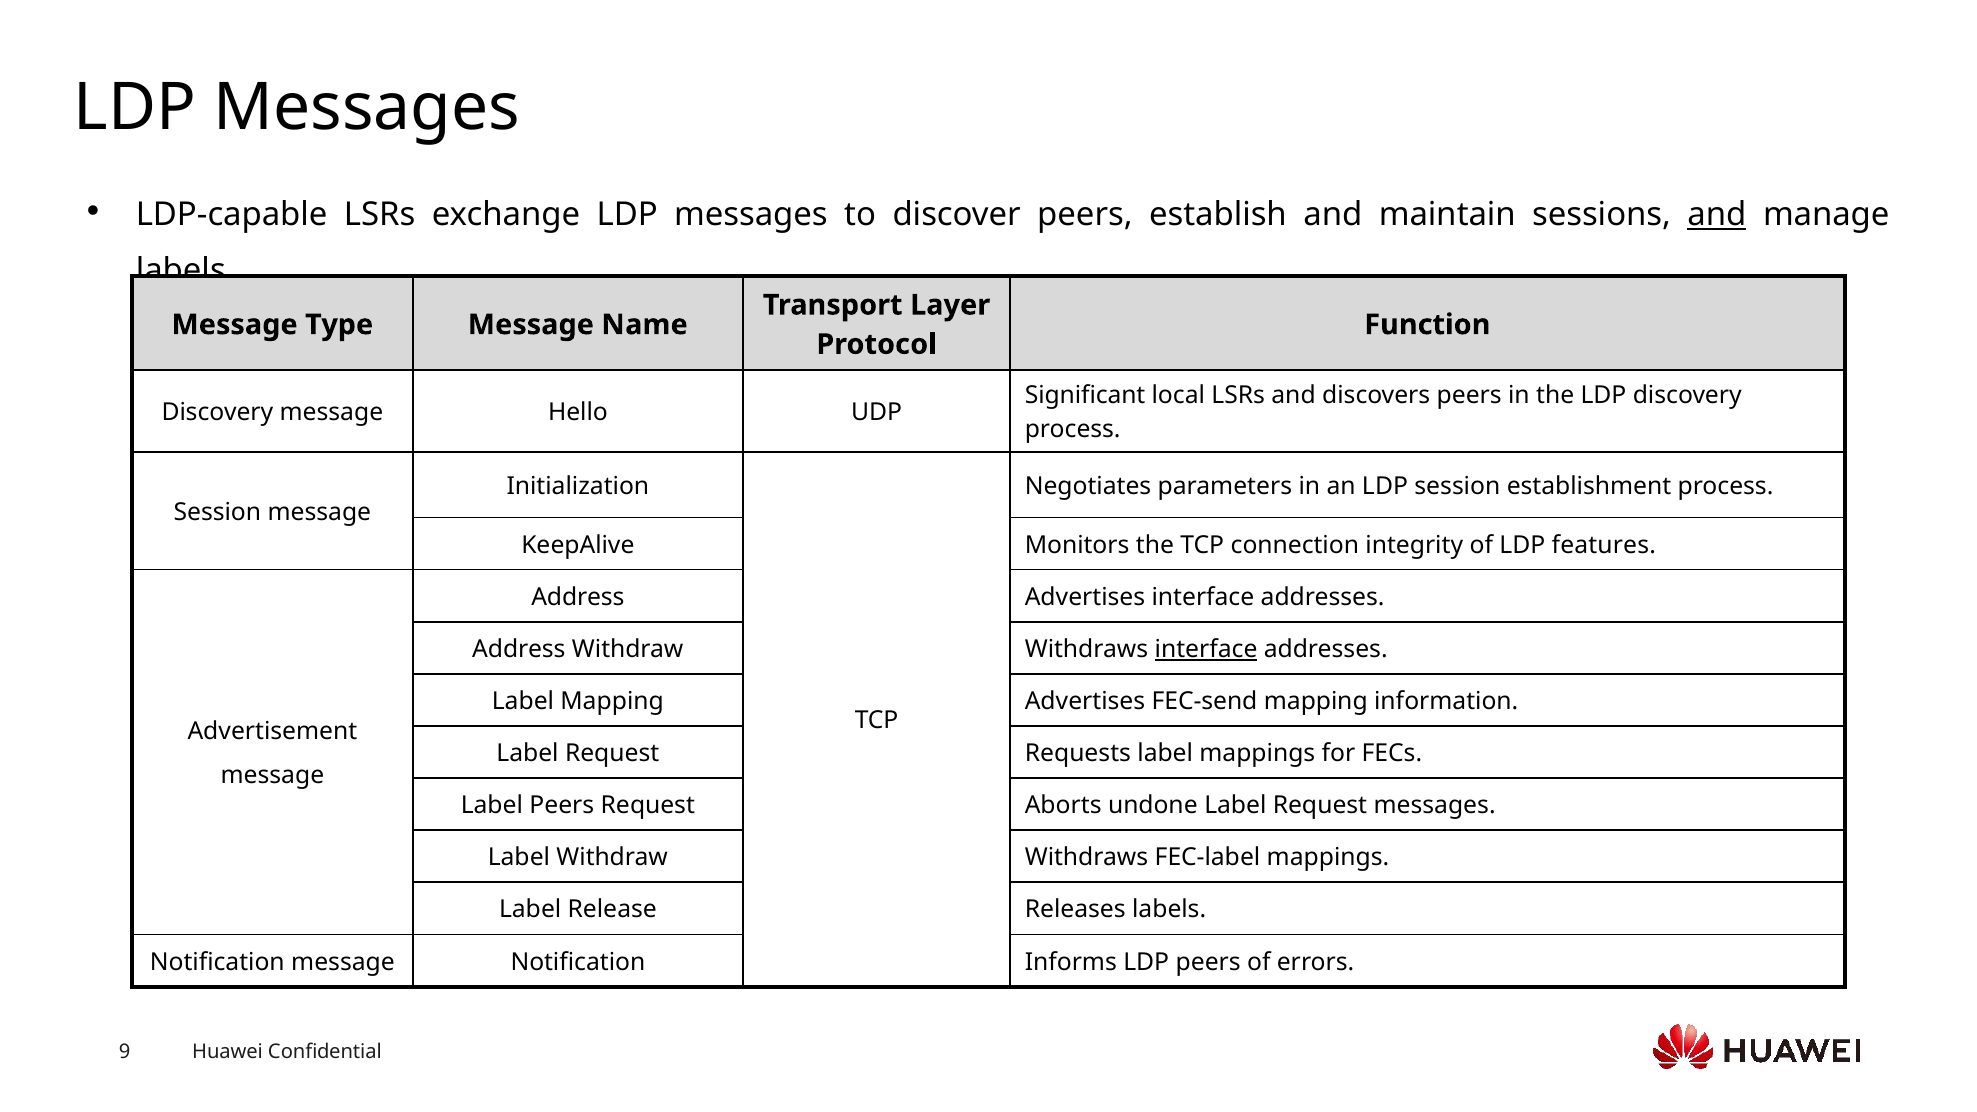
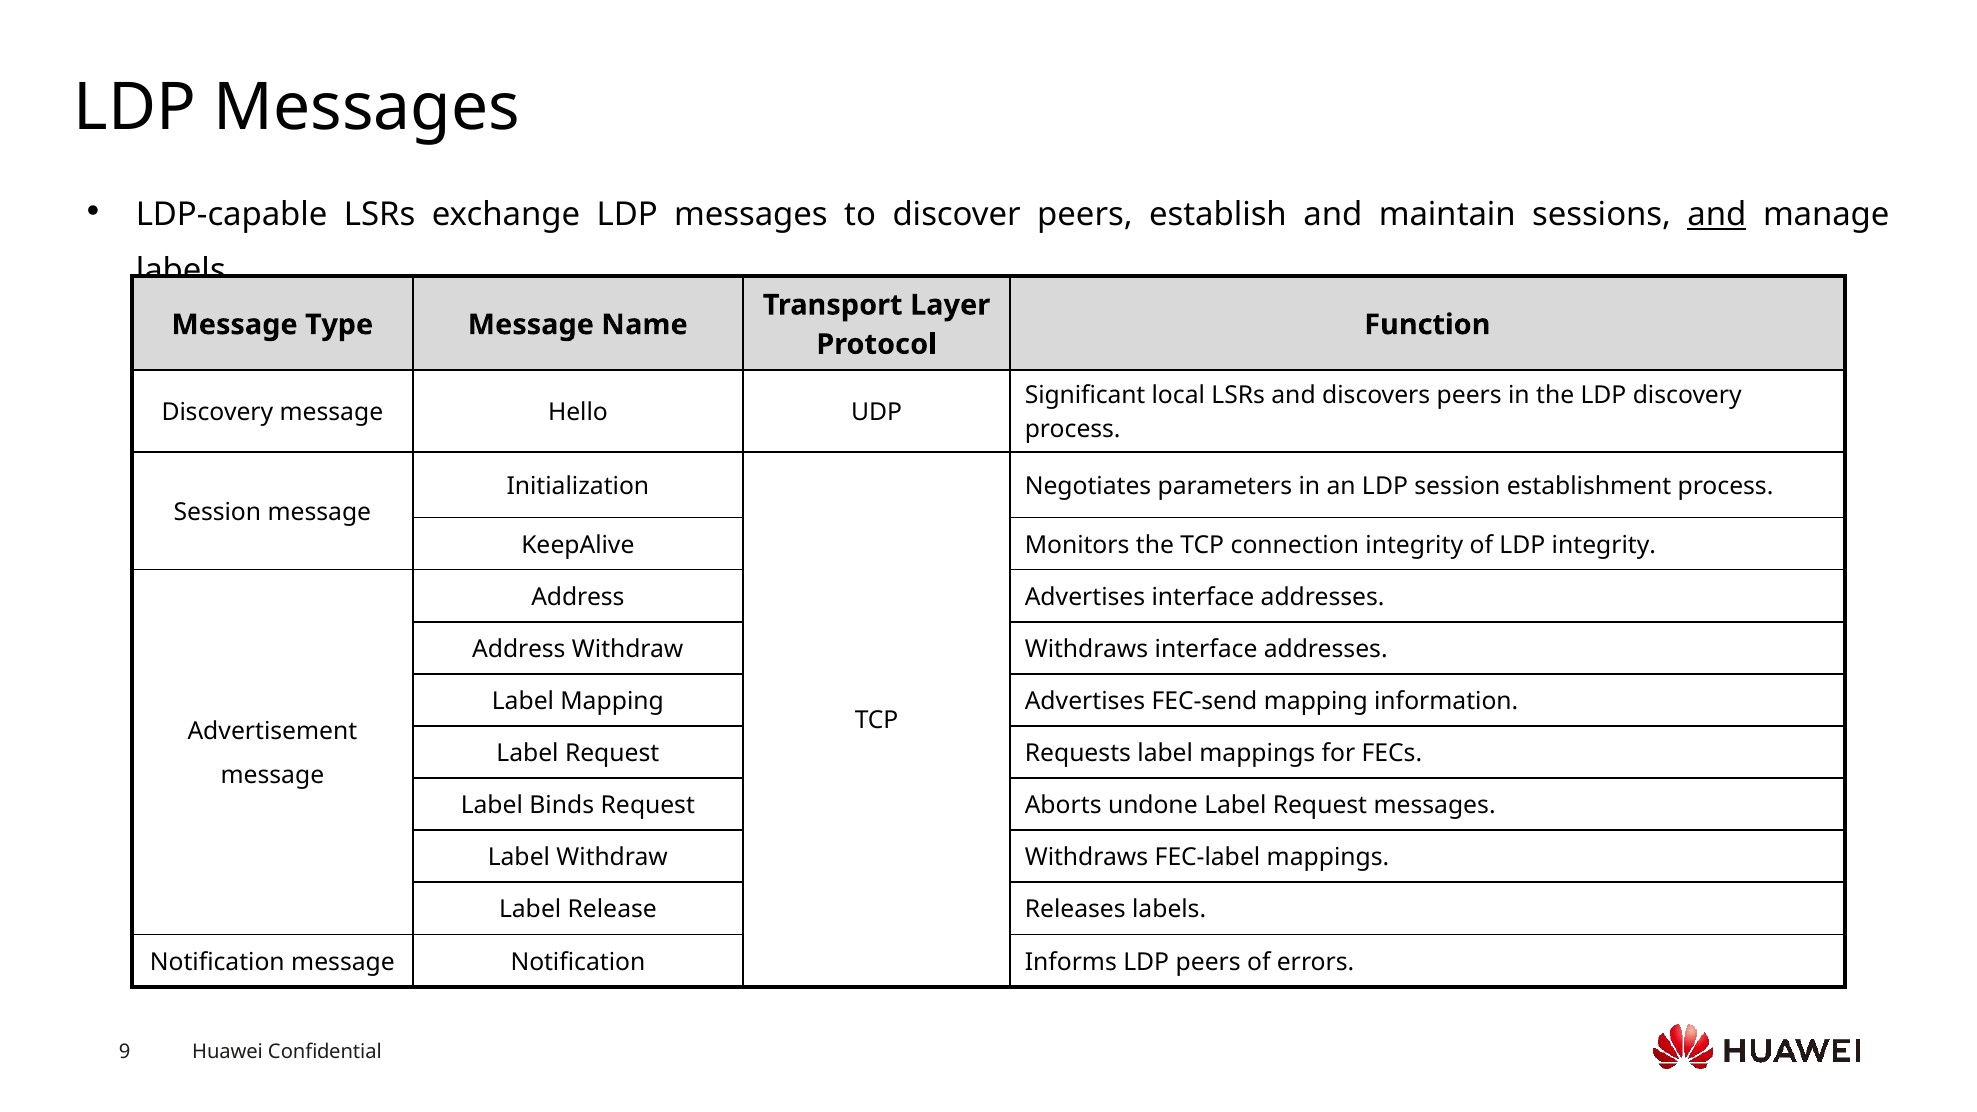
LDP features: features -> integrity (1604, 545)
interface underline: present -> none (1206, 649)
Label Peers: Peers -> Binds (562, 806)
